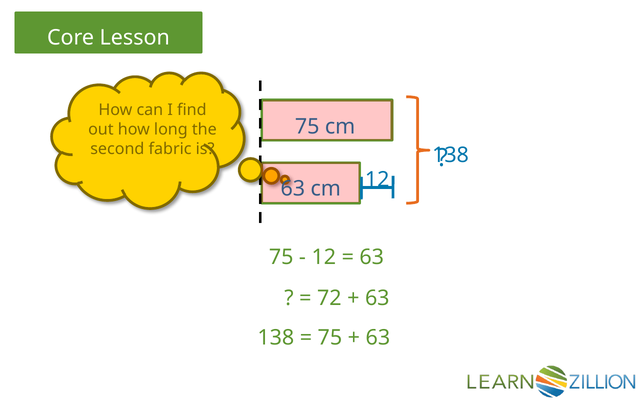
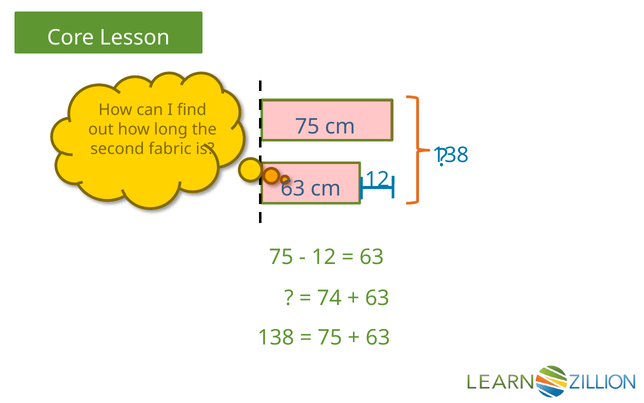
72: 72 -> 74 (329, 298)
